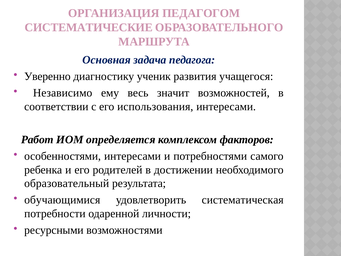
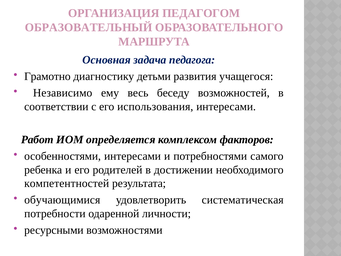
СИСТЕМАТИЧЕСКИЕ: СИСТЕМАТИЧЕСКИЕ -> ОБРАЗОВАТЕЛЬНЫЙ (89, 27)
Уверенно: Уверенно -> Грамотно (47, 76)
ученик: ученик -> детьми (154, 76)
значит: значит -> беседу (173, 93)
образовательный: образовательный -> компетентностей (67, 183)
